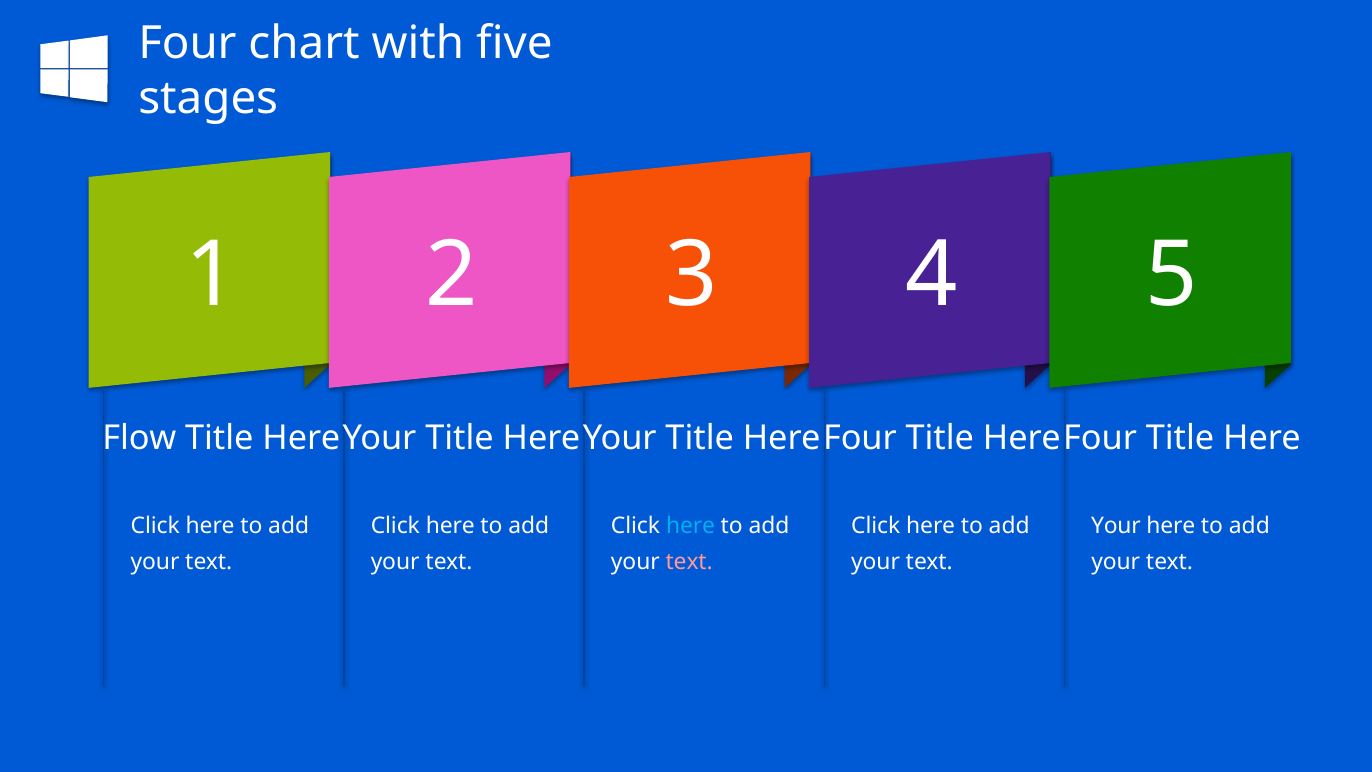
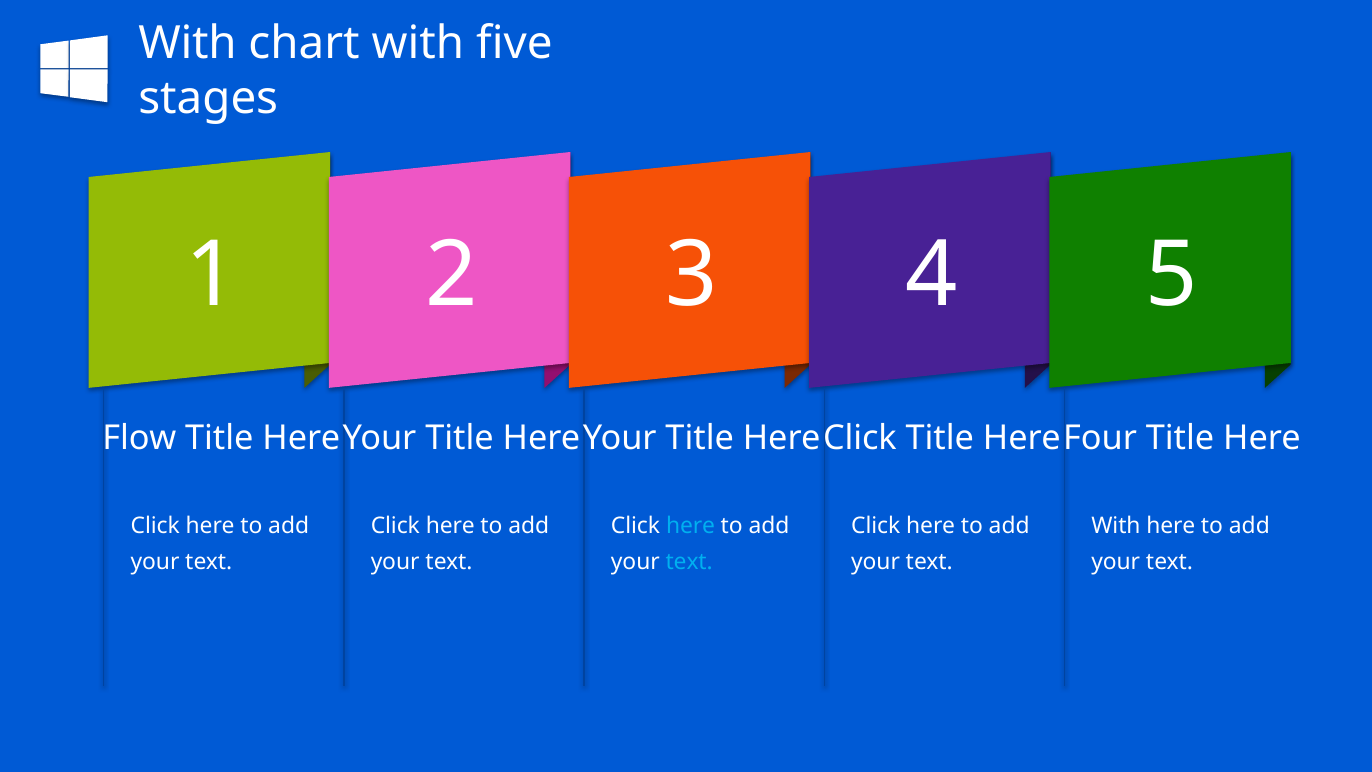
Four: Four -> With (188, 44)
Four: Four -> Click (860, 438)
Your: Your -> With (1116, 526)
text colour: pink -> light blue (689, 561)
